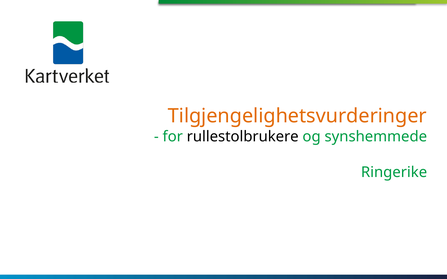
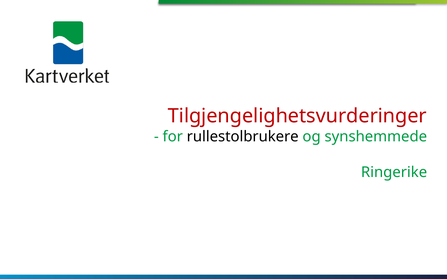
Tilgjengelighetsvurderinger colour: orange -> red (297, 116)
